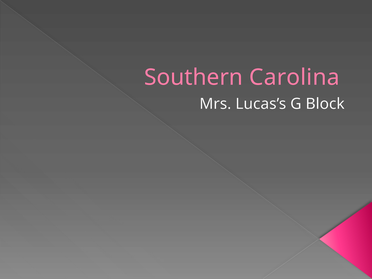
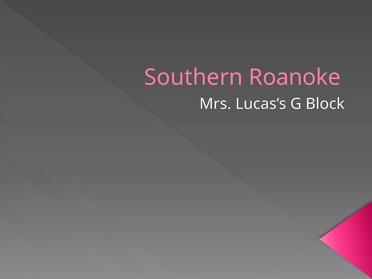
Carolina: Carolina -> Roanoke (295, 77)
